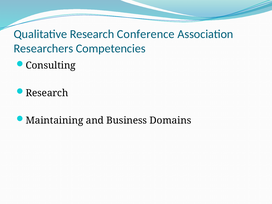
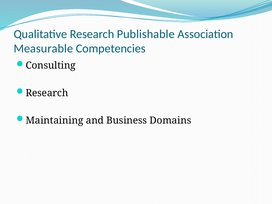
Conference: Conference -> Publishable (146, 34)
Researchers: Researchers -> Measurable (43, 49)
